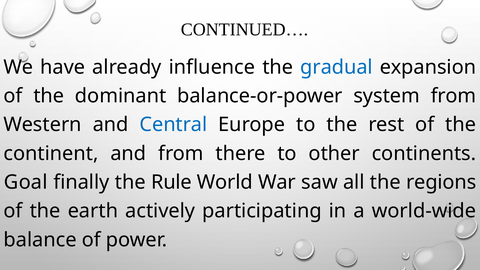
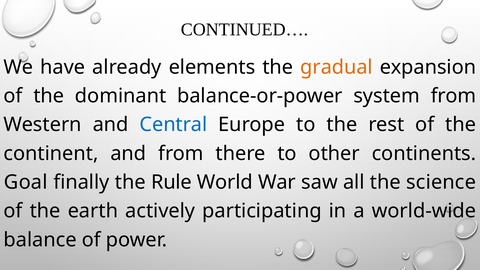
influence: influence -> elements (212, 67)
gradual colour: blue -> orange (337, 67)
regions: regions -> science (441, 182)
